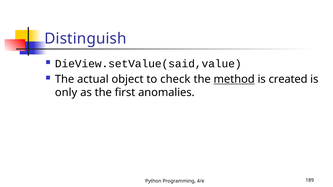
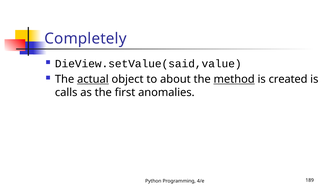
Distinguish: Distinguish -> Completely (85, 39)
actual underline: none -> present (93, 79)
check: check -> about (175, 79)
only: only -> calls (66, 93)
